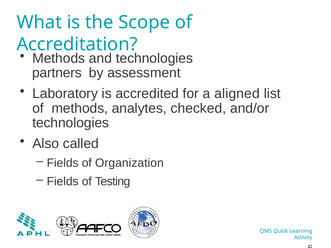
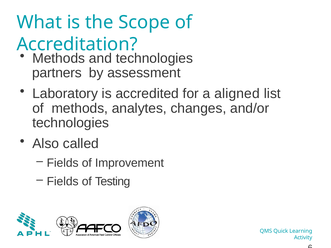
checked: checked -> changes (198, 108)
Organization: Organization -> Improvement (129, 163)
